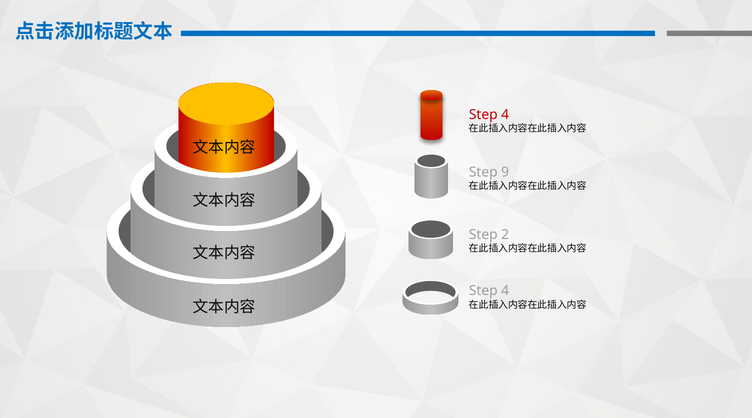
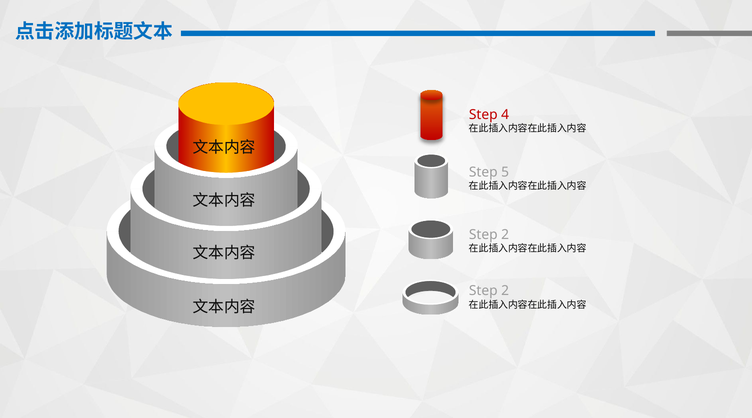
9: 9 -> 5 (505, 172)
4: 4 -> 2 (505, 291)
